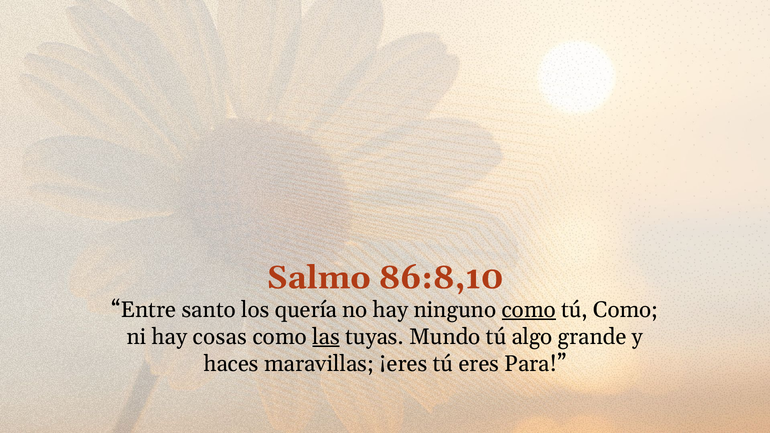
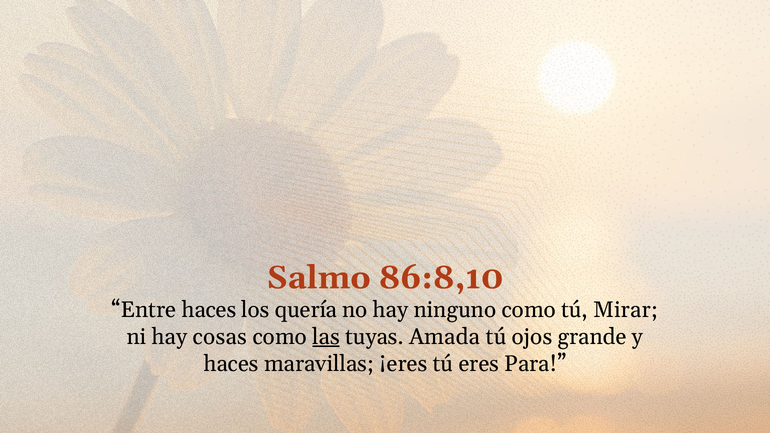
Entre santo: santo -> haces (209, 310)
como underline: present -> none (529, 310)
tú Como: Como -> Mirar (626, 310)
Mundo: Mundo -> Amada (445, 337)
algo: algo -> ojos (532, 337)
